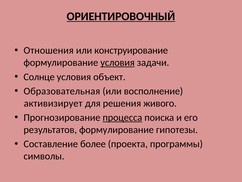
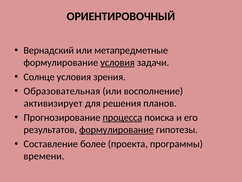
ОРИЕНТИРОВОЧНЫЙ underline: present -> none (121, 16)
Отношения: Отношения -> Вернадский (49, 50)
конструирование: конструирование -> метапредметные (131, 50)
объект: объект -> зрения (109, 77)
живого: живого -> планов (160, 103)
формулирование underline: none -> present (116, 129)
символы: символы -> времени (44, 156)
